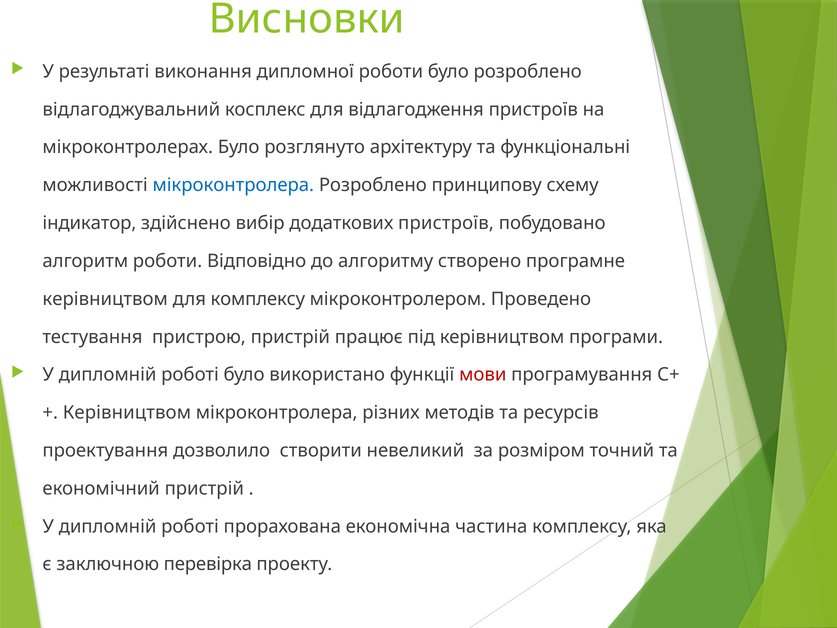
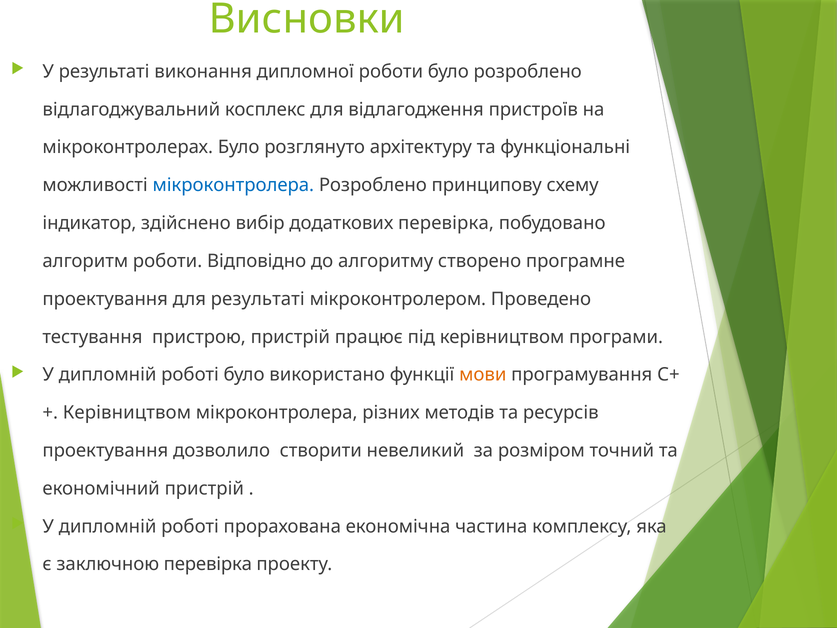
додаткових пристроїв: пристроїв -> перевірка (446, 223)
керівництвом: керівництвом -> проектування (105, 299)
для комплексу: комплексу -> результаті (258, 299)
мови colour: red -> orange (483, 375)
